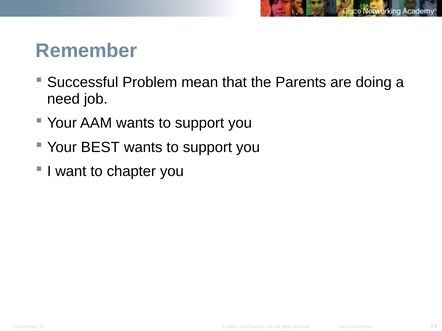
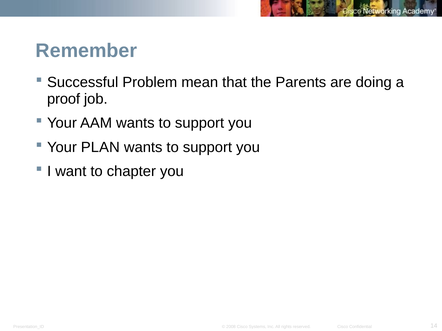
need: need -> proof (64, 99)
BEST: BEST -> PLAN (100, 147)
